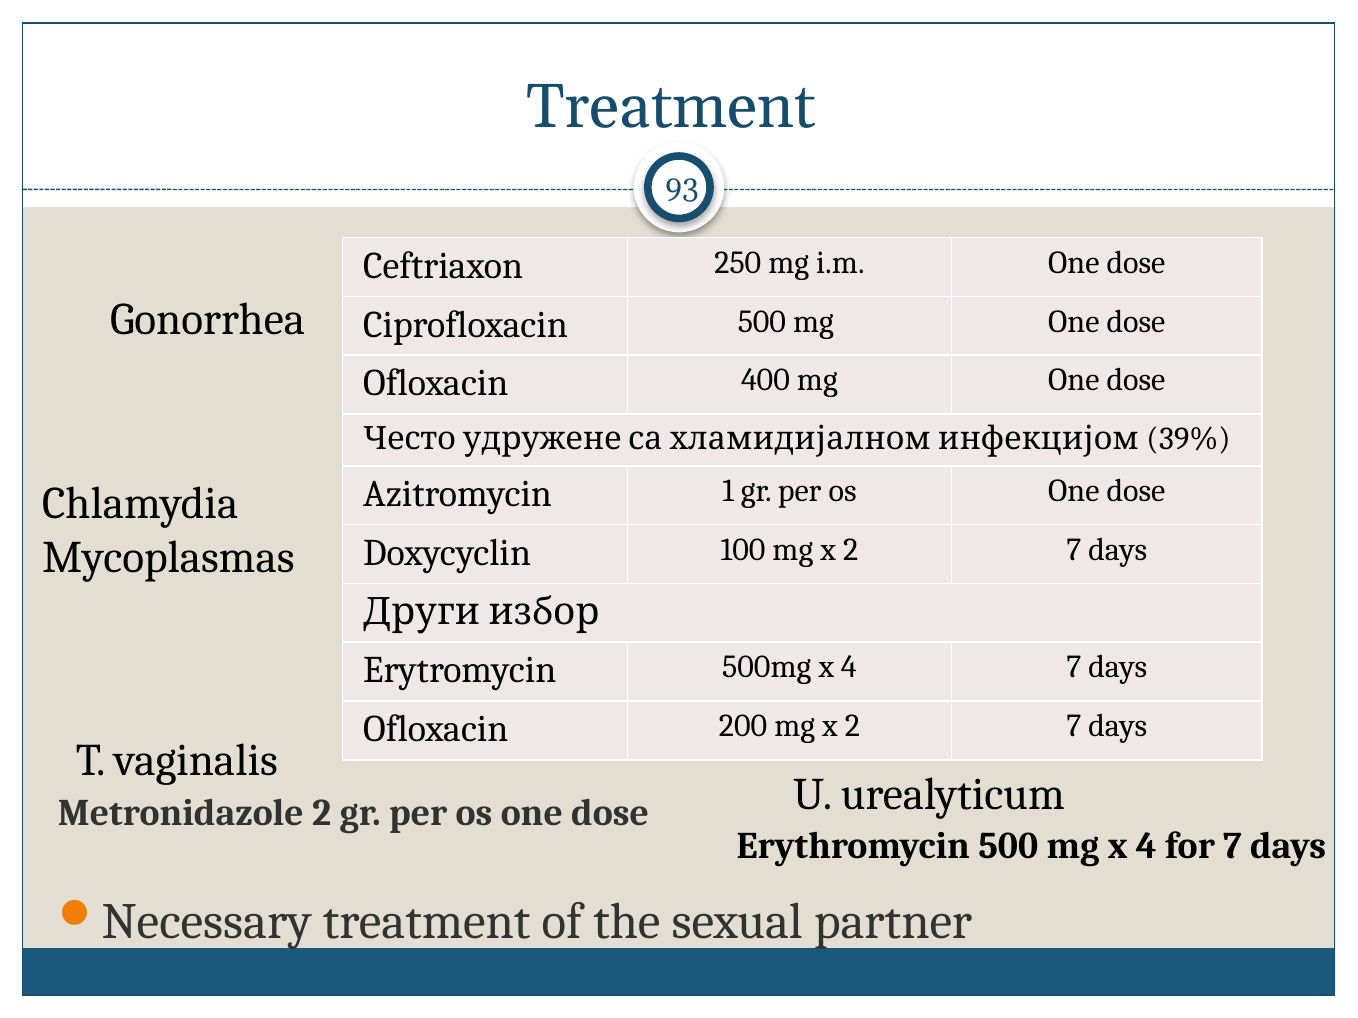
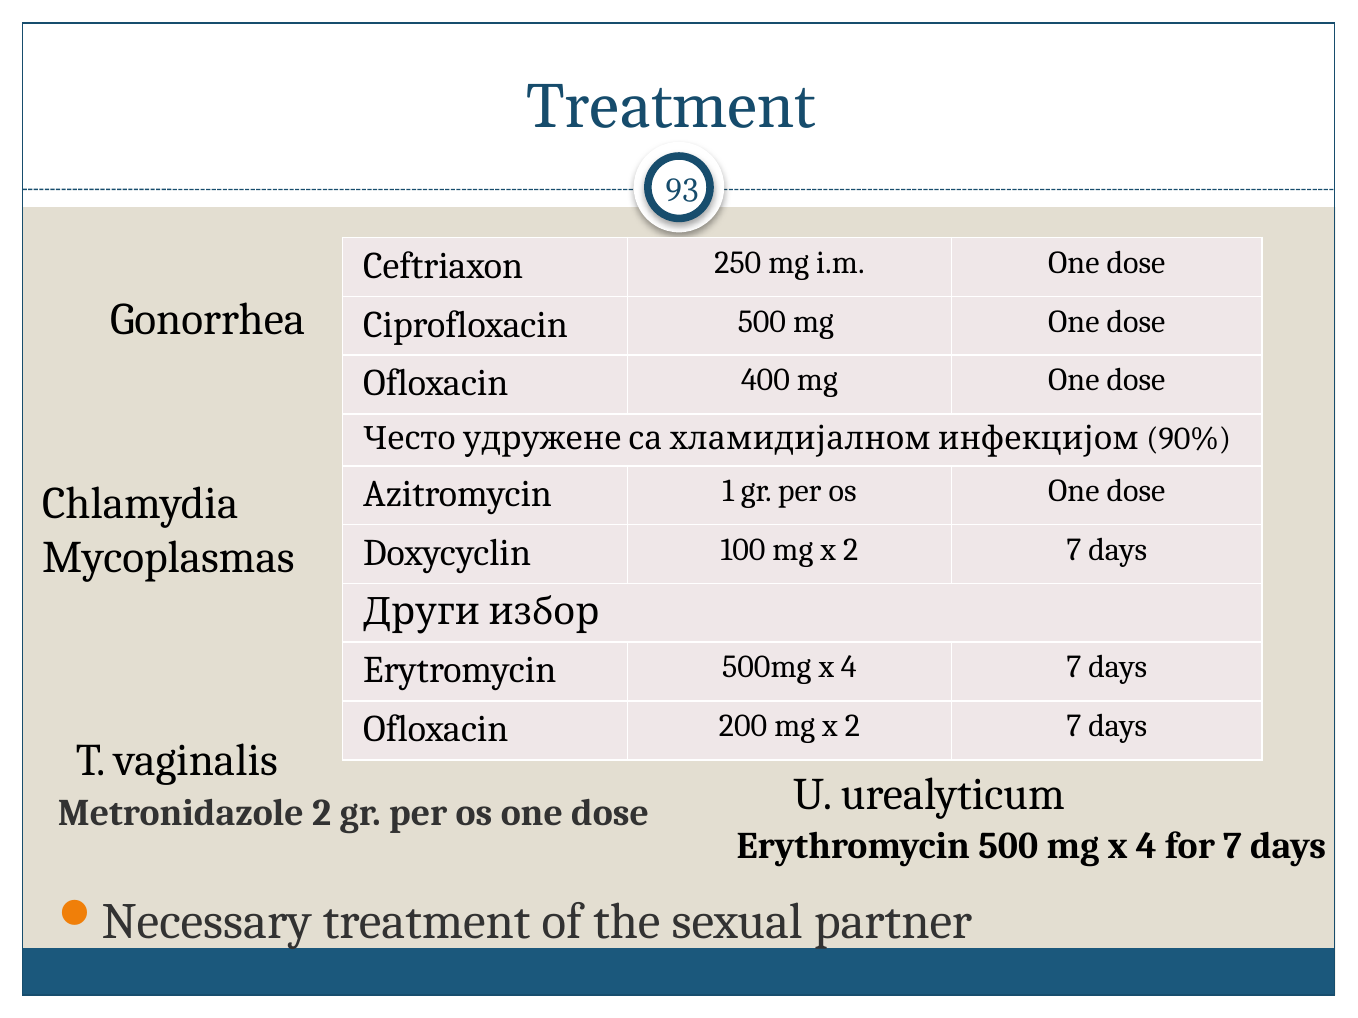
39%: 39% -> 90% (1189, 439)
